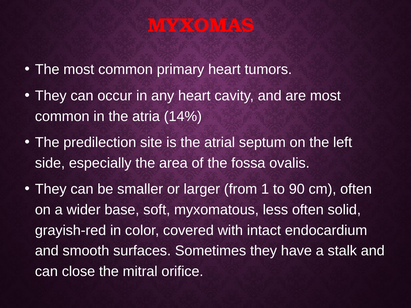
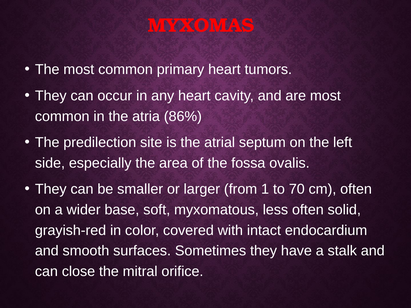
14%: 14% -> 86% (183, 116)
90: 90 -> 70 (297, 189)
